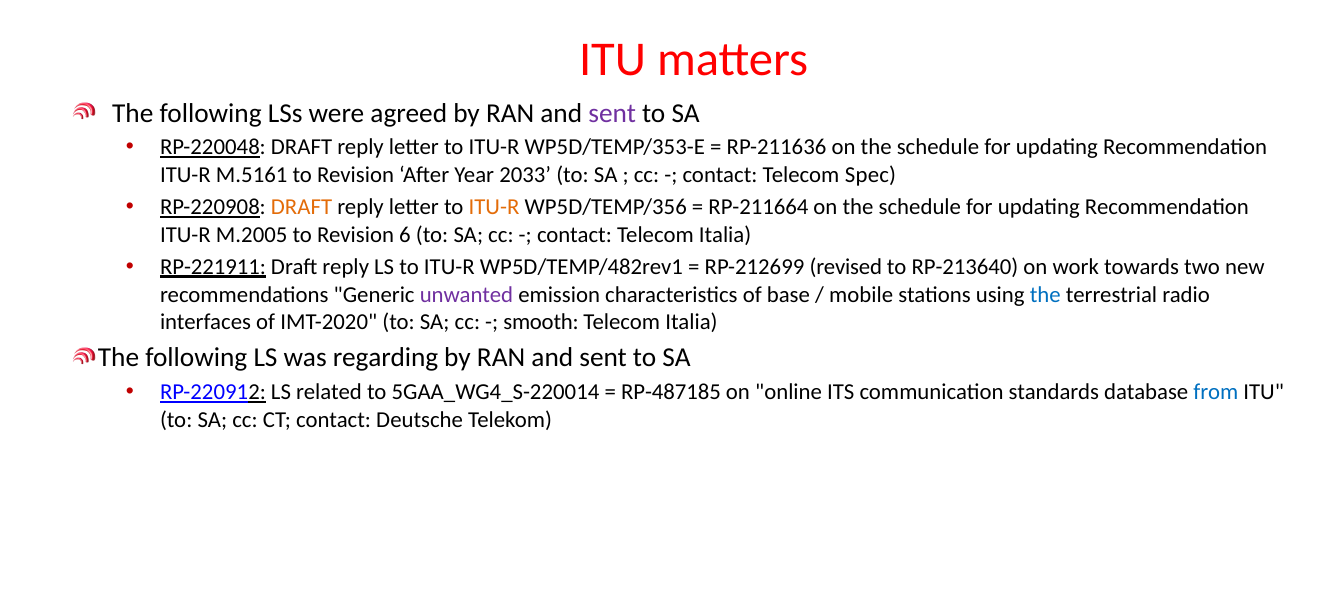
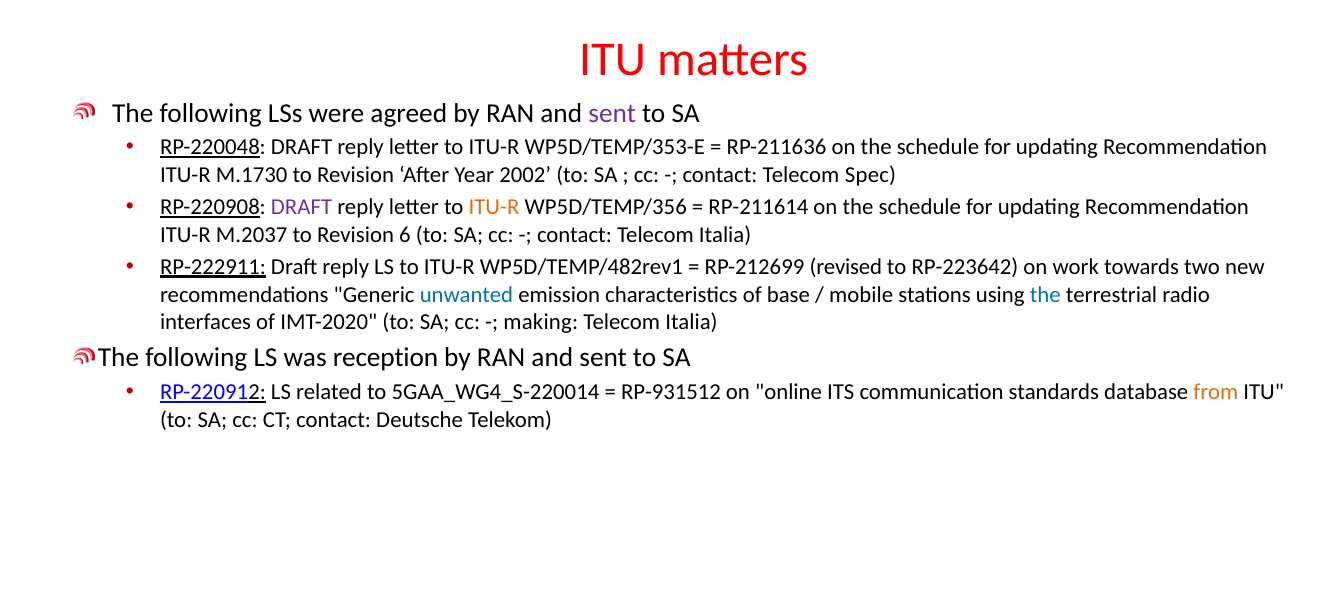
M.5161: M.5161 -> M.1730 (252, 175)
2033: 2033 -> 2002 (525, 175)
DRAFT colour: orange -> purple (302, 207)
RP-211664: RP-211664 -> RP-211614 (758, 207)
M.2005: M.2005 -> M.2037 (252, 235)
RP-221911: RP-221911 -> RP-222911 (213, 267)
RP-213640: RP-213640 -> RP-223642 (965, 267)
unwanted colour: purple -> blue (466, 295)
smooth: smooth -> making (541, 322)
regarding: regarding -> reception (385, 358)
RP-487185: RP-487185 -> RP-931512 (671, 392)
from colour: blue -> orange (1216, 392)
